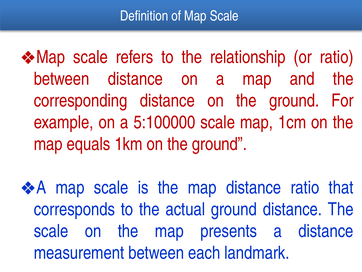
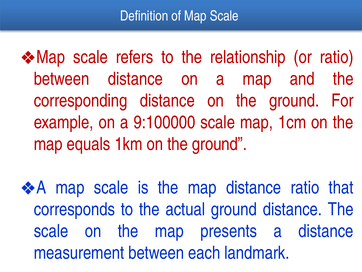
5:100000: 5:100000 -> 9:100000 (164, 122)
